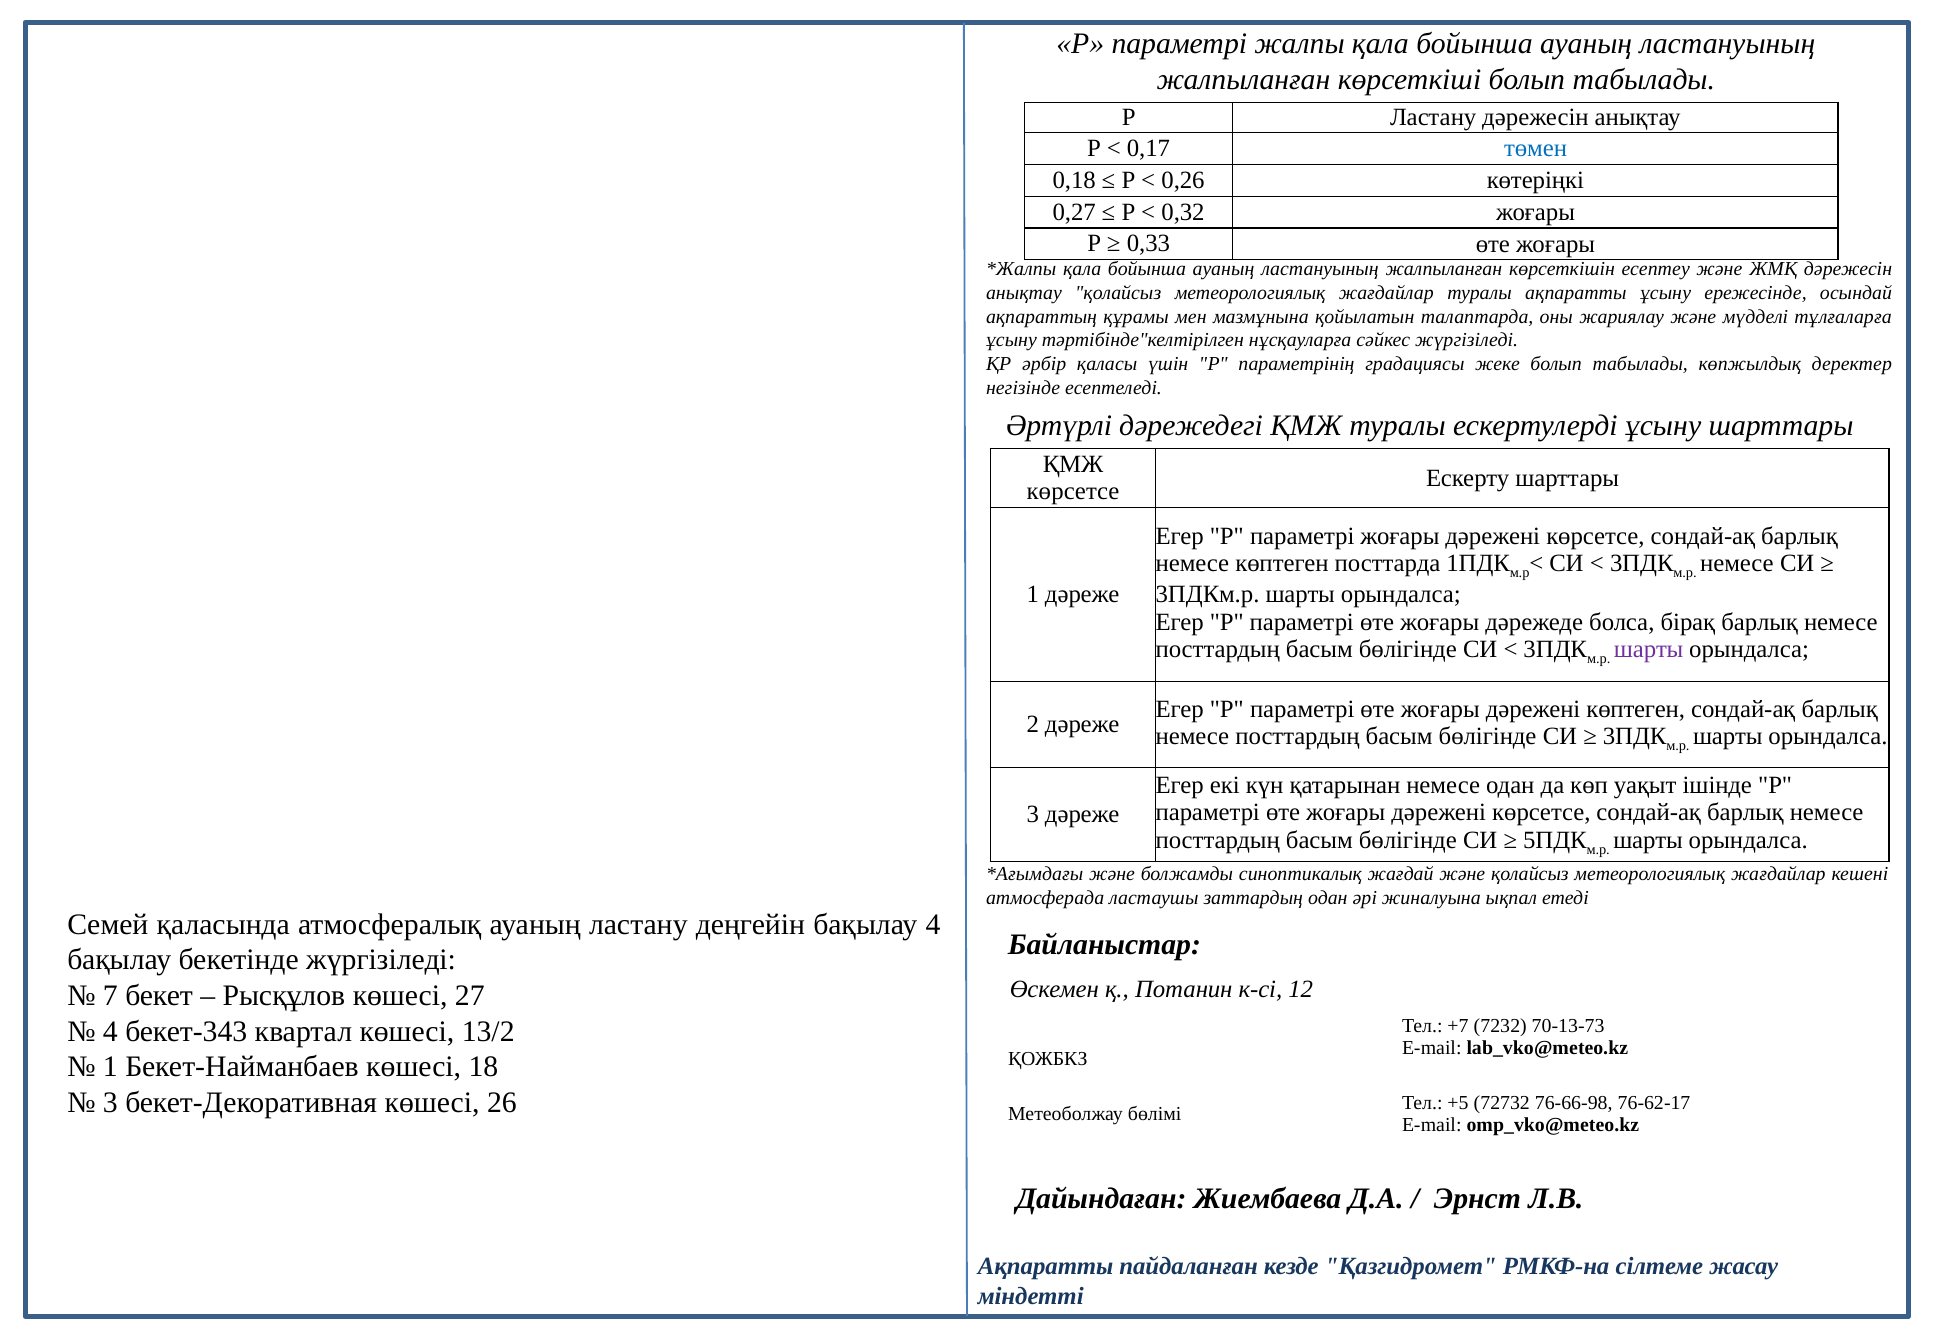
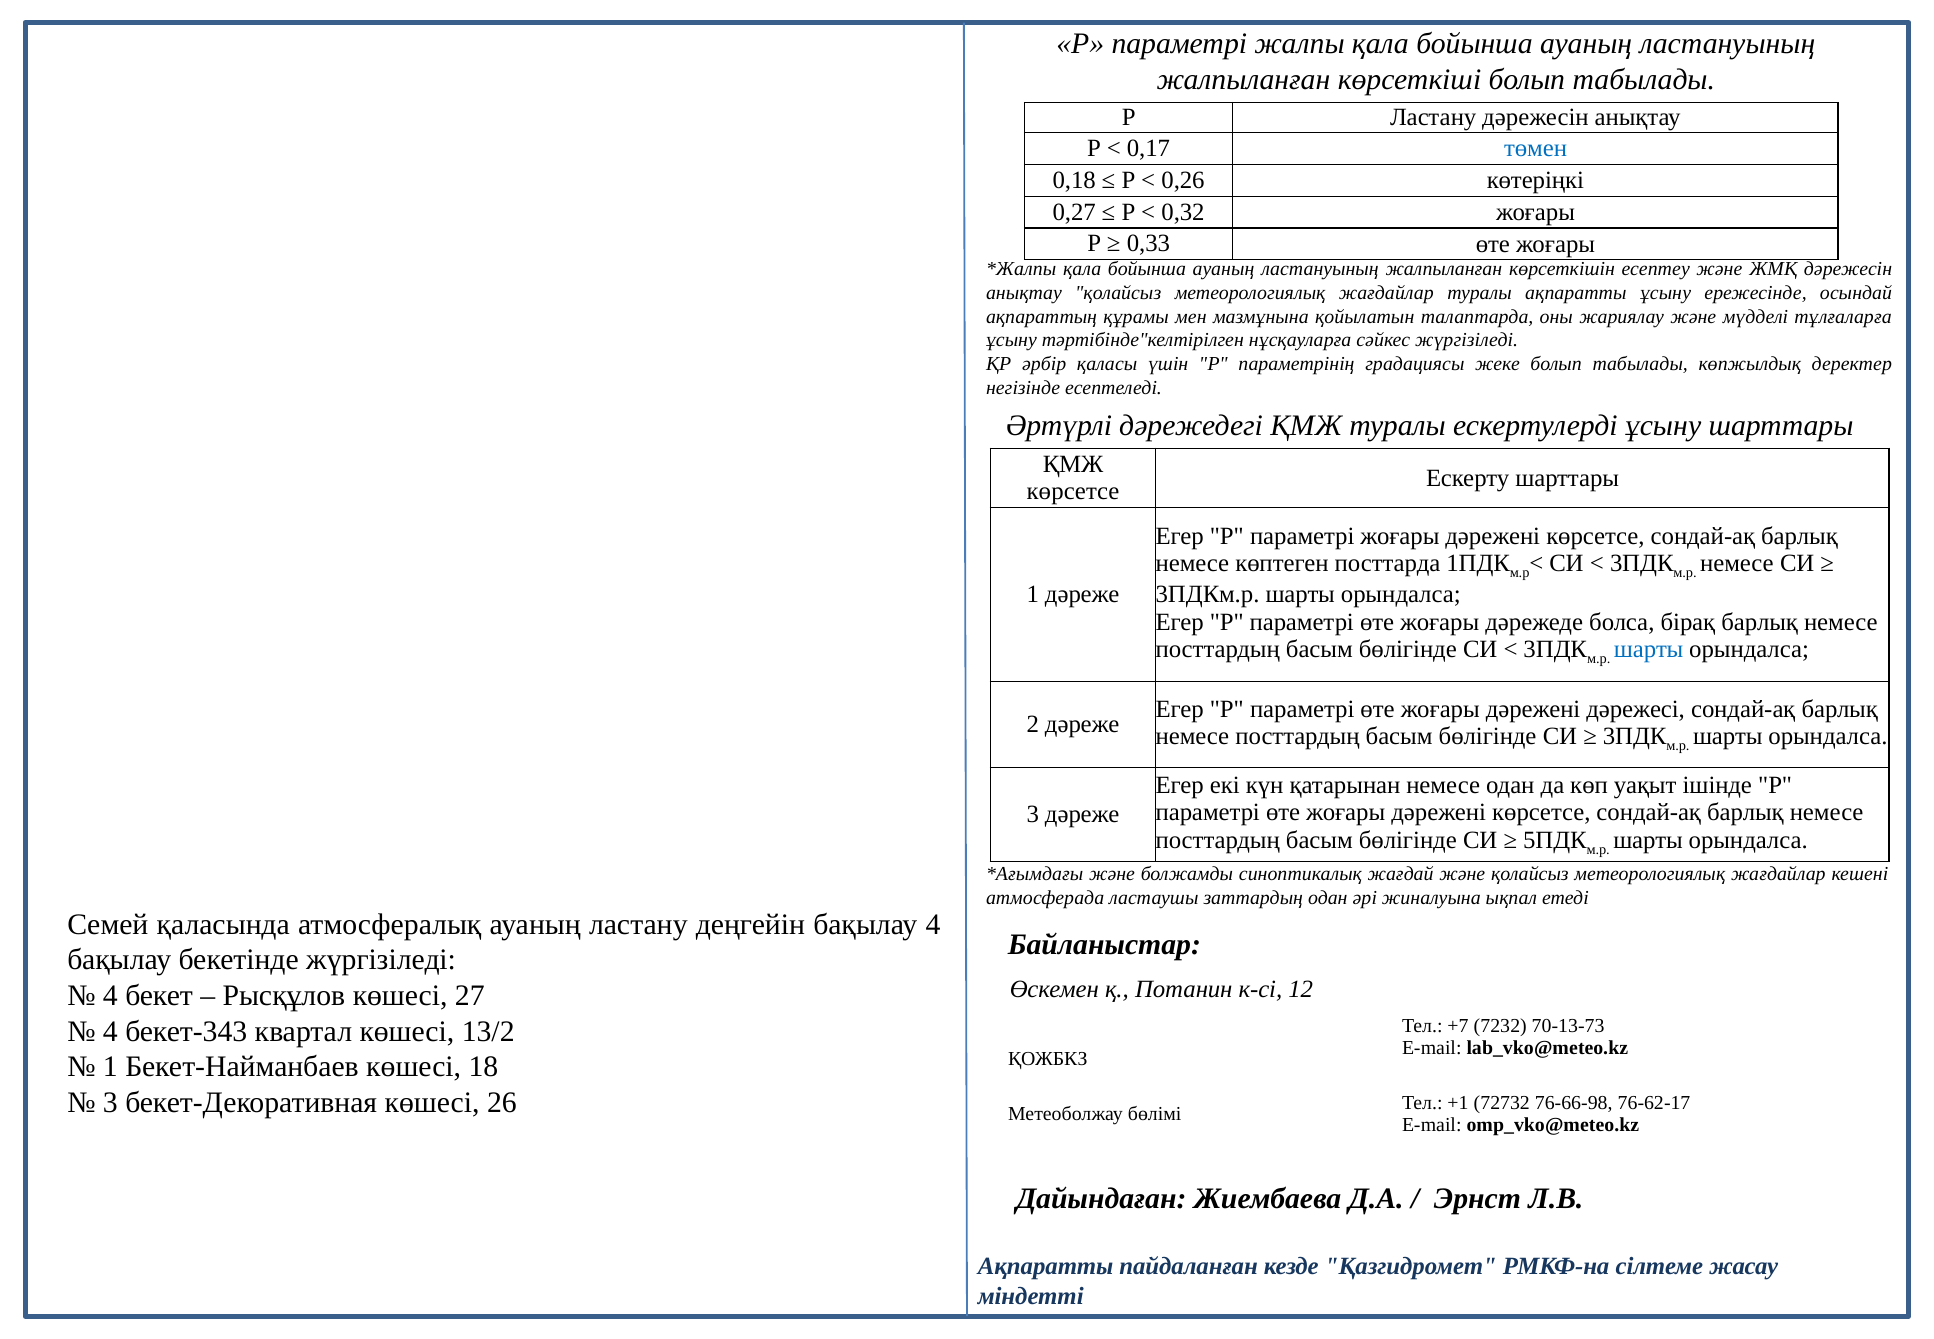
шарты colour: purple -> blue (1649, 649)
дәрежені көптеген: көптеген -> дәрежесі (1636, 709)
7: 7 -> 4 (110, 996)
+5: +5 -> +1 (1458, 1103)
